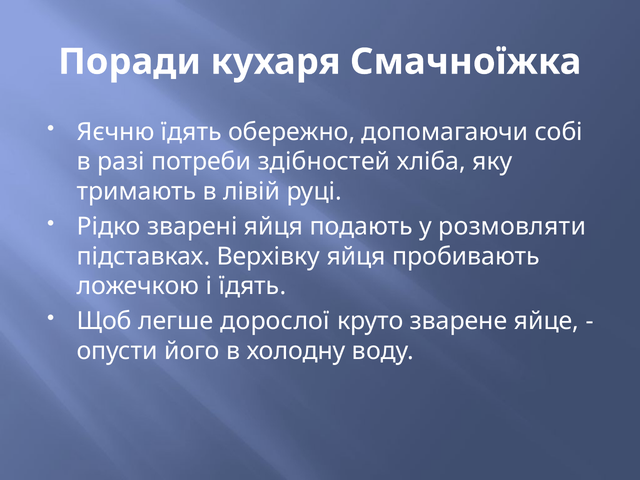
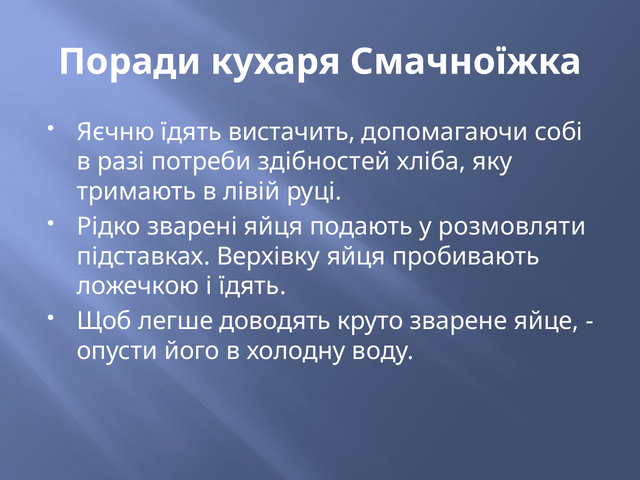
обережно: обережно -> вистачить (292, 132)
дорослої: дорослої -> доводять (275, 321)
